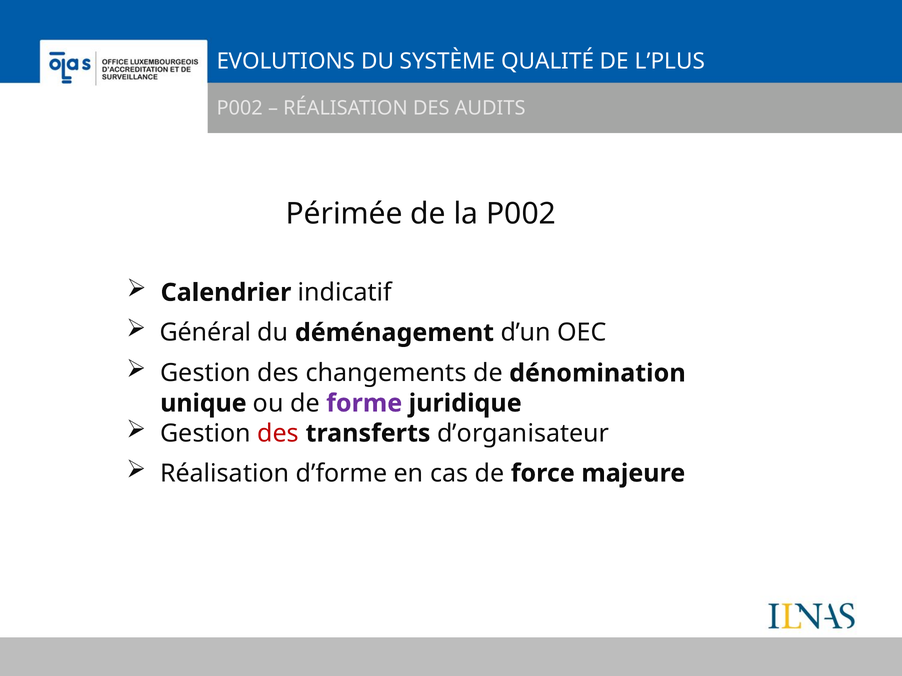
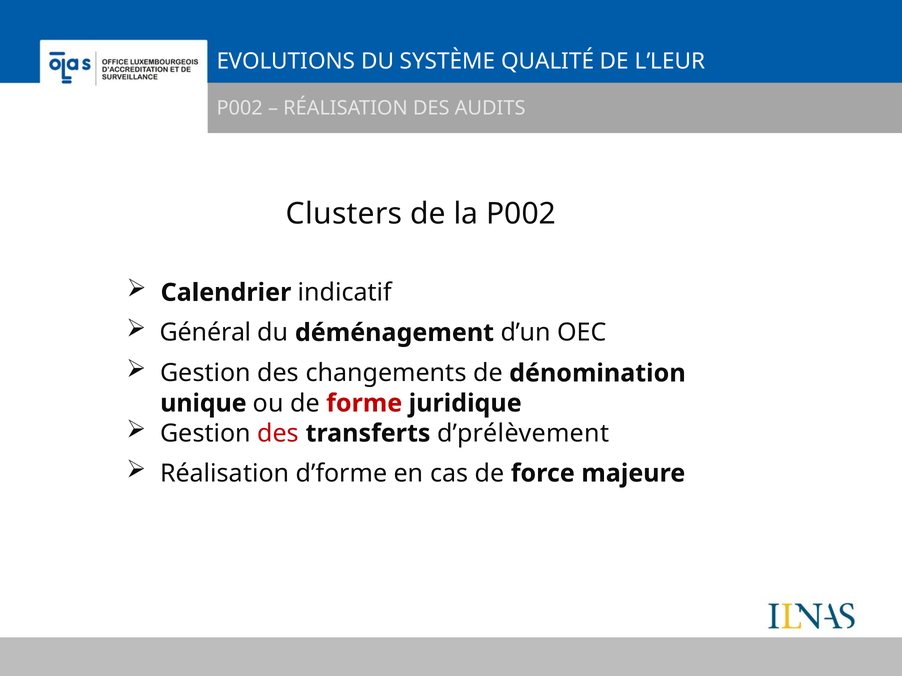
L’PLUS: L’PLUS -> L’LEUR (670, 61)
Périmée: Périmée -> Clusters (344, 214)
forme colour: purple -> red (364, 404)
d’organisateur: d’organisateur -> d’prélèvement (523, 434)
